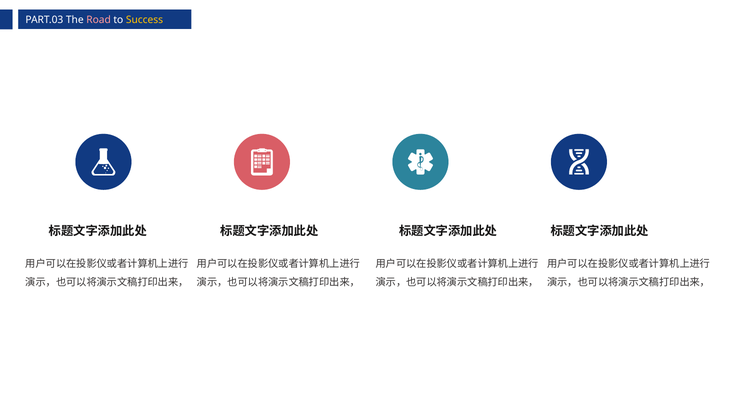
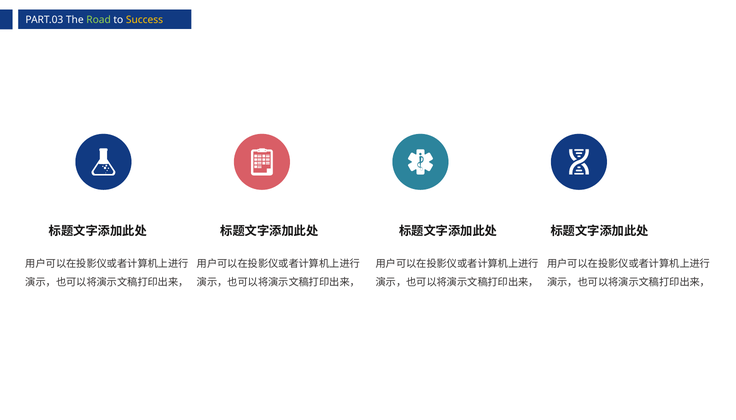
Road colour: pink -> light green (99, 20)
